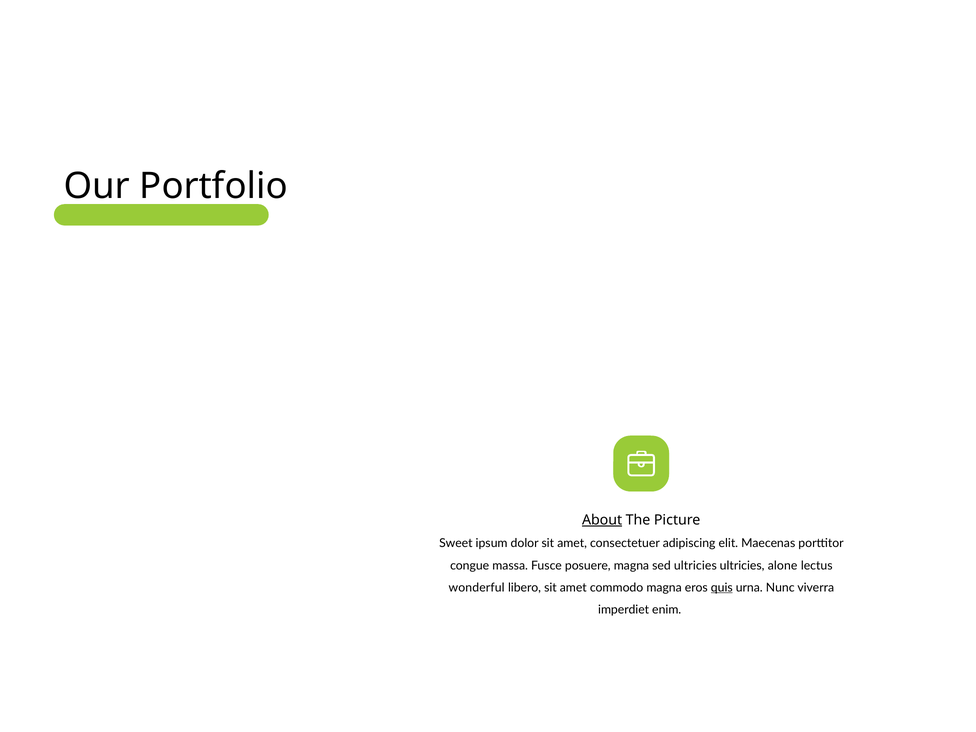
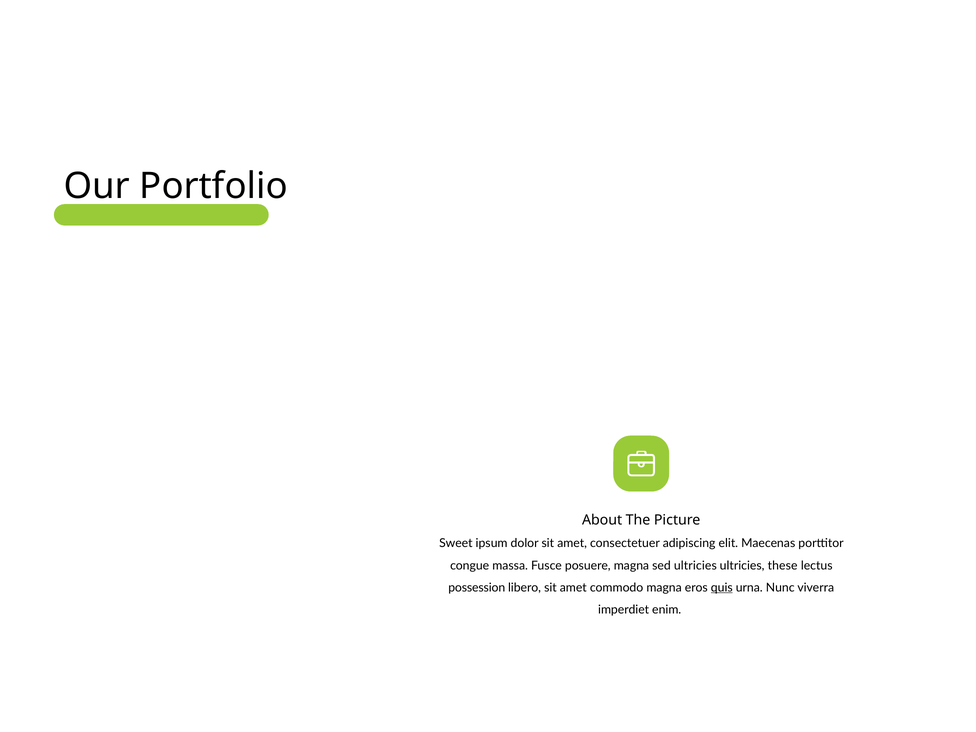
About underline: present -> none (602, 520)
alone: alone -> these (783, 565)
wonderful: wonderful -> possession (477, 587)
